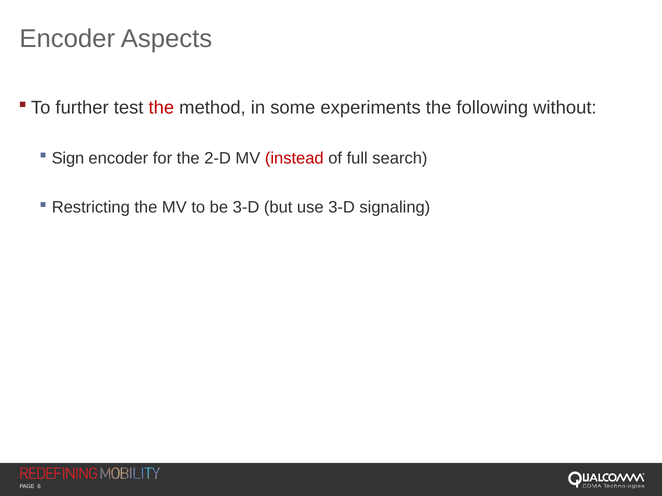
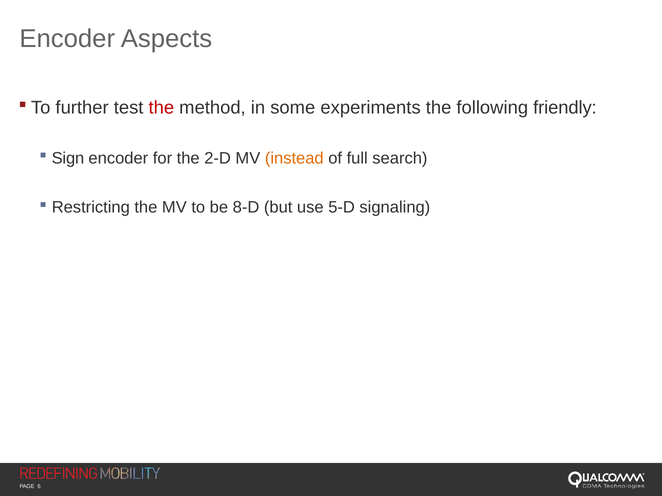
without: without -> friendly (565, 108)
instead colour: red -> orange (294, 158)
be 3-D: 3-D -> 8-D (246, 208)
use 3-D: 3-D -> 5-D (342, 208)
